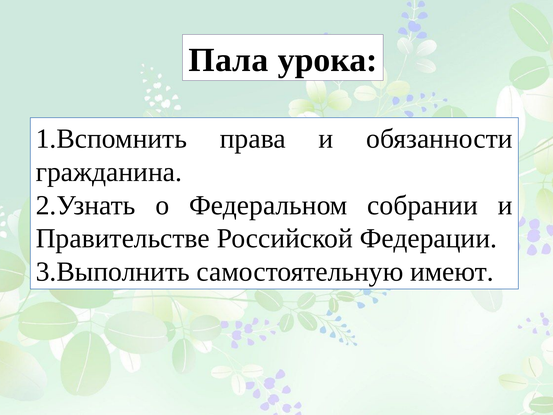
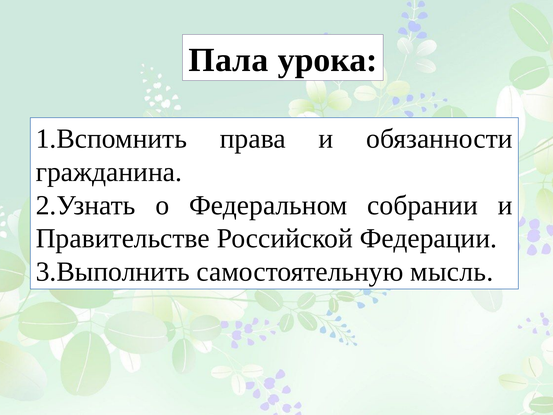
имеют: имеют -> мысль (452, 271)
